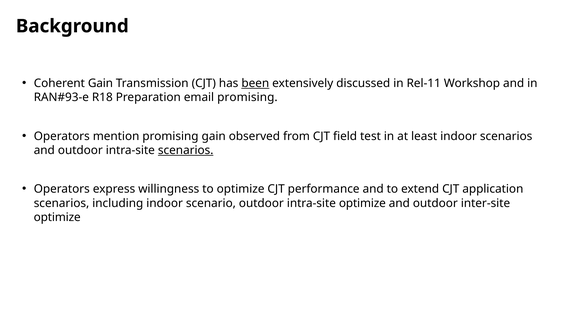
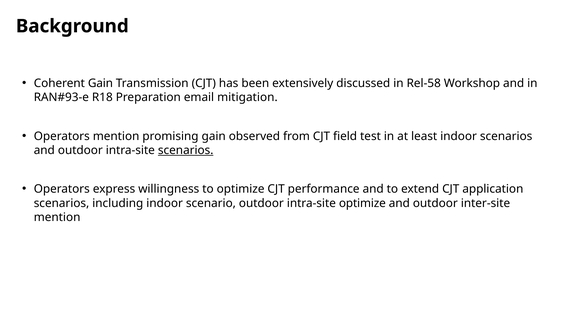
been underline: present -> none (255, 83)
Rel-11: Rel-11 -> Rel-58 (424, 83)
email promising: promising -> mitigation (247, 97)
optimize: optimize -> mention (57, 217)
